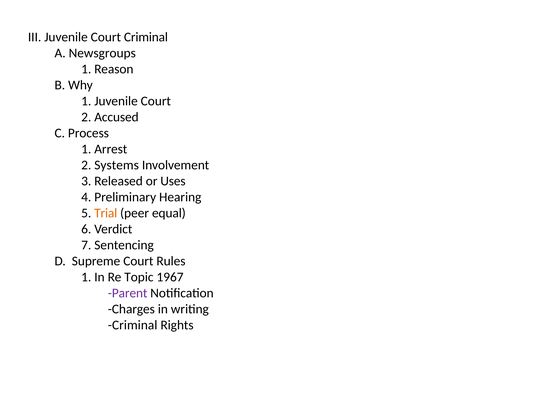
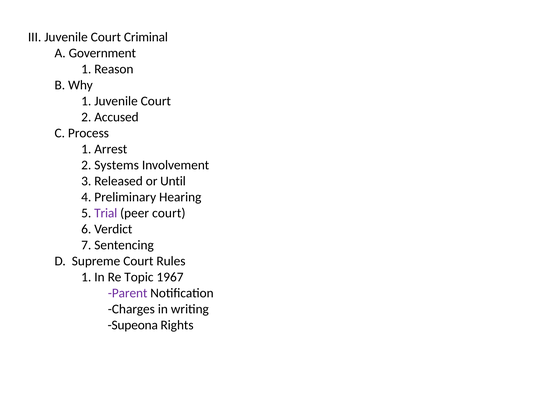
Newsgroups: Newsgroups -> Government (102, 53)
Uses: Uses -> Until (173, 181)
Trial colour: orange -> purple (106, 213)
peer equal: equal -> court (169, 213)
Criminal: Criminal -> Supeona (133, 325)
